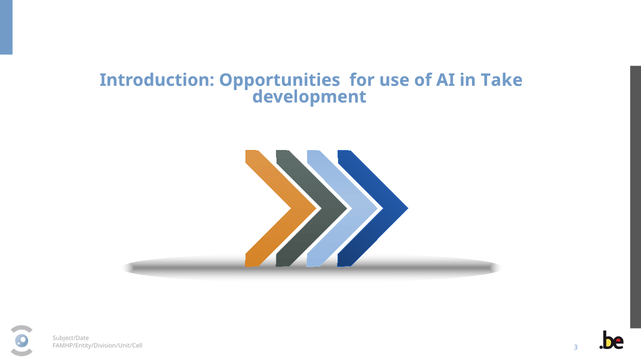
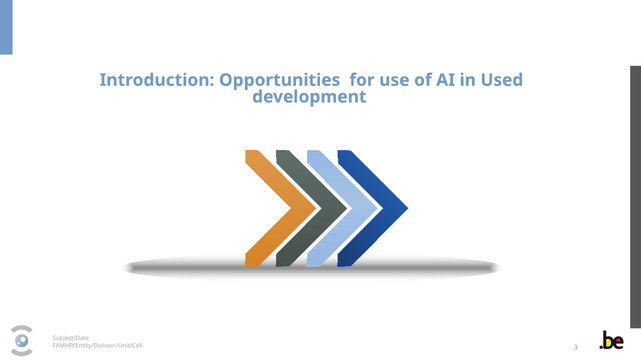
Take: Take -> Used (502, 80)
